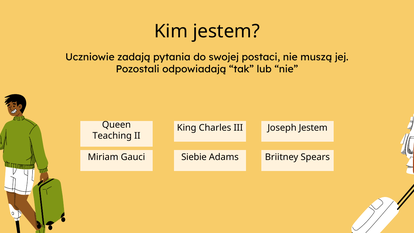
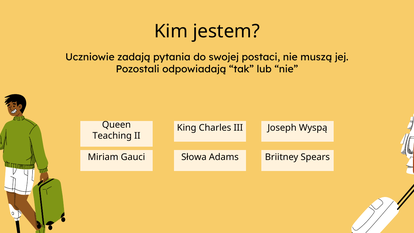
Joseph Jestem: Jestem -> Wyspą (313, 128)
Siebie: Siebie -> Słowa (194, 157)
